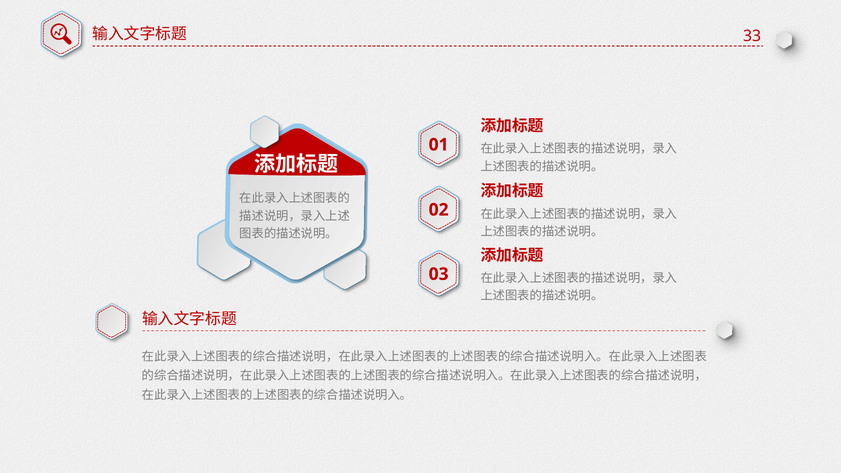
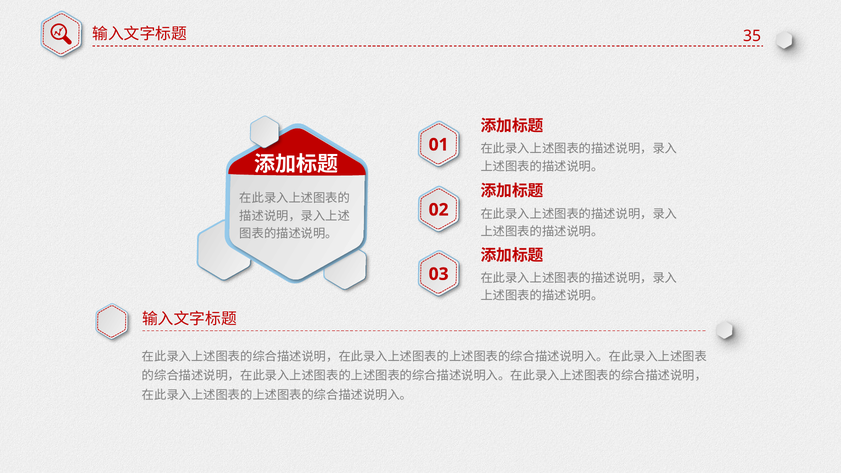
33: 33 -> 35 (752, 36)
